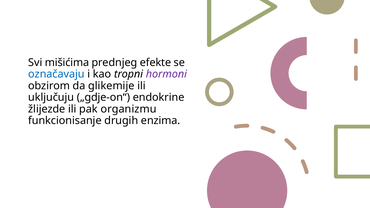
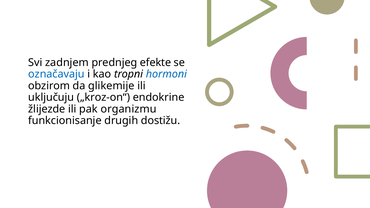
mišićima: mišićima -> zadnjem (67, 63)
hormoni colour: purple -> blue (166, 74)
„gdje-on“: „gdje-on“ -> „kroz-on“ (103, 97)
enzima: enzima -> dostižu (161, 121)
